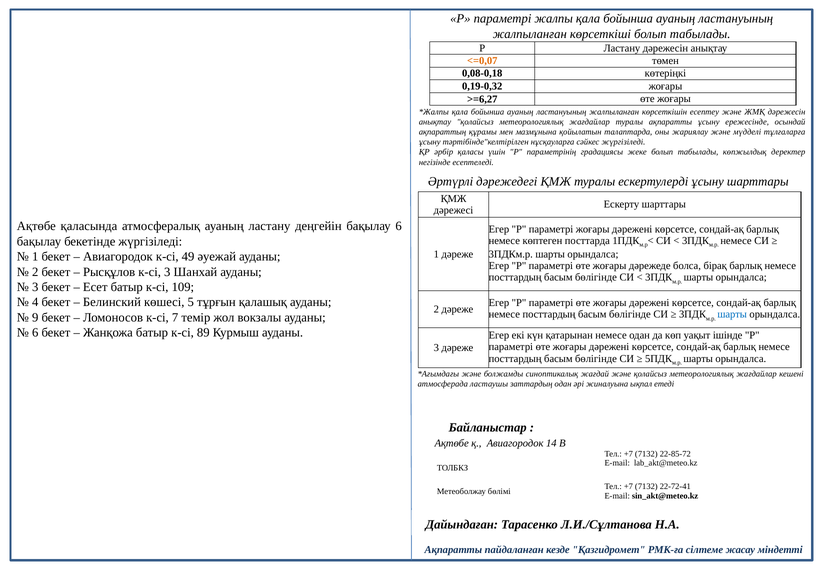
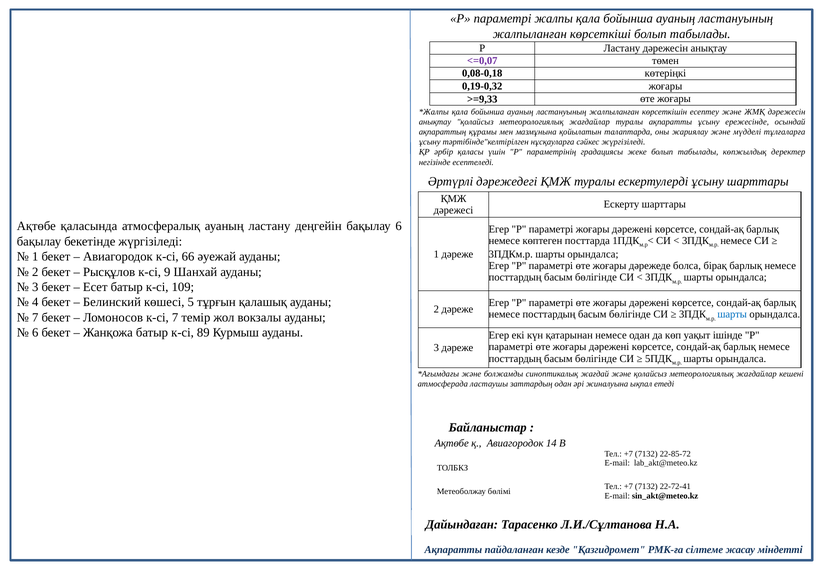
<=0,07 colour: orange -> purple (482, 61)
>=6,27: >=6,27 -> >=9,33 (482, 99)
49: 49 -> 66 (188, 257)
к-сі 3: 3 -> 9 (167, 272)
9: 9 -> 7 (35, 317)
